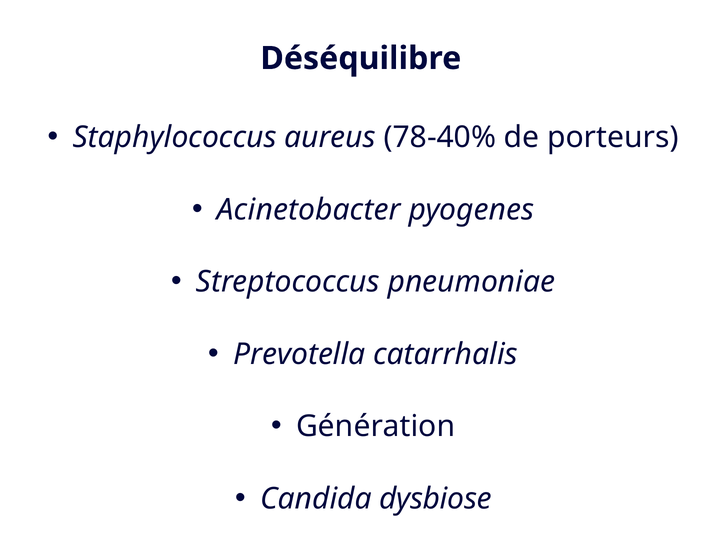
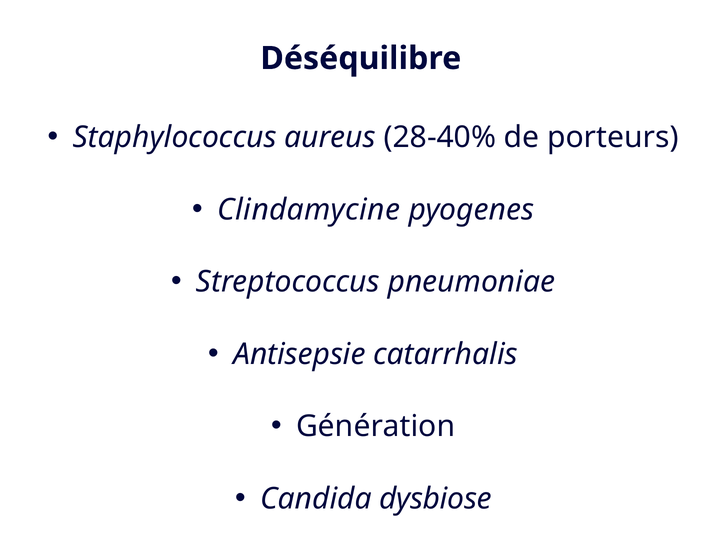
78-40%: 78-40% -> 28-40% (440, 137)
Acinetobacter: Acinetobacter -> Clindamycine (309, 210)
Prevotella: Prevotella -> Antisepsie (299, 354)
